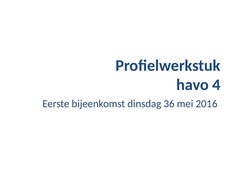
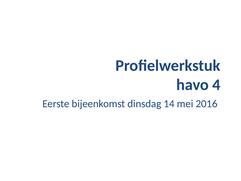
36: 36 -> 14 (169, 104)
